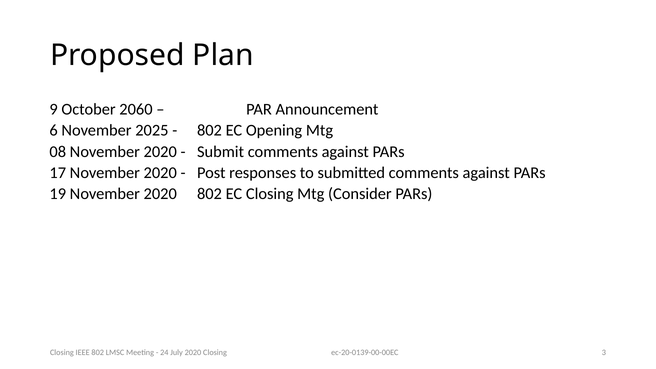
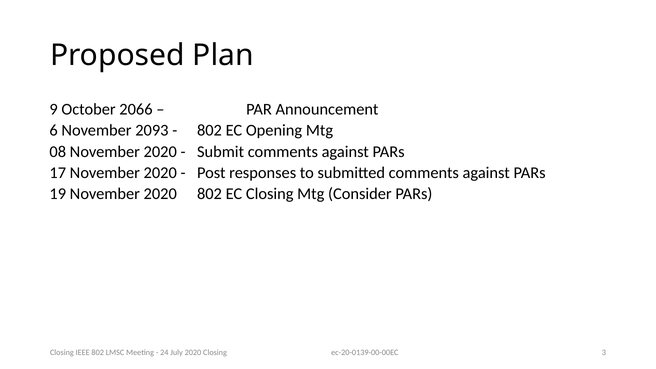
2060: 2060 -> 2066 (136, 109)
2025: 2025 -> 2093 (152, 131)
